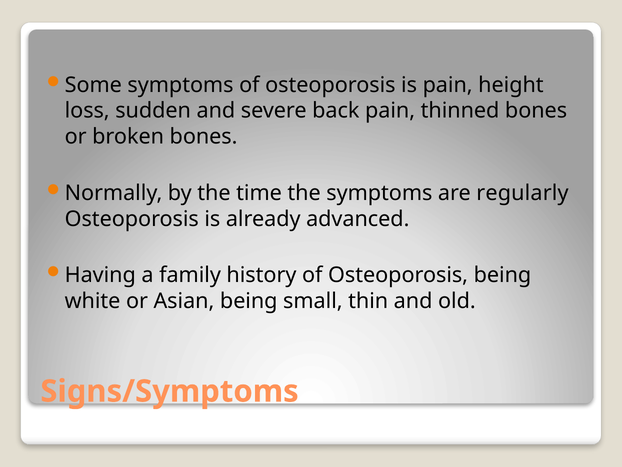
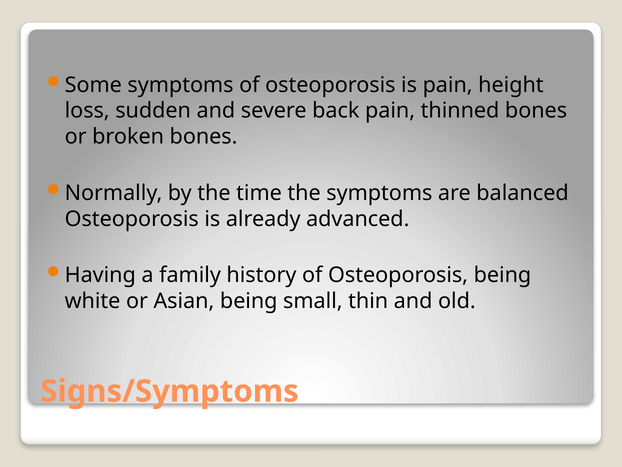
regularly: regularly -> balanced (523, 193)
